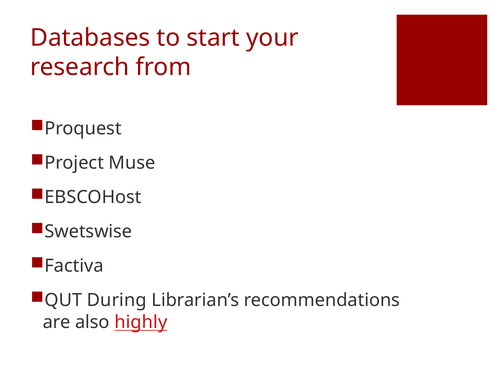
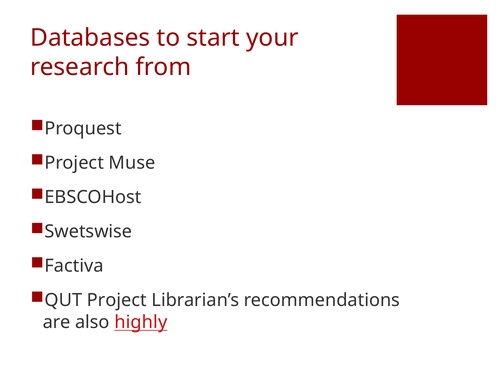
QUT During: During -> Project (117, 301)
